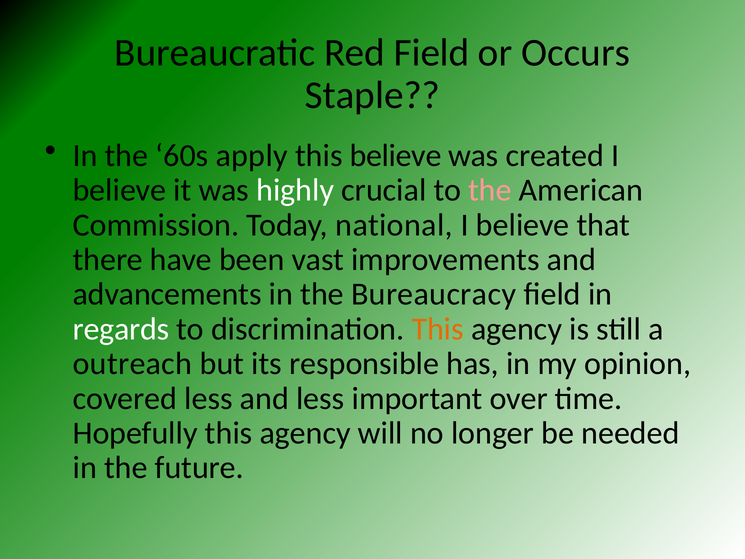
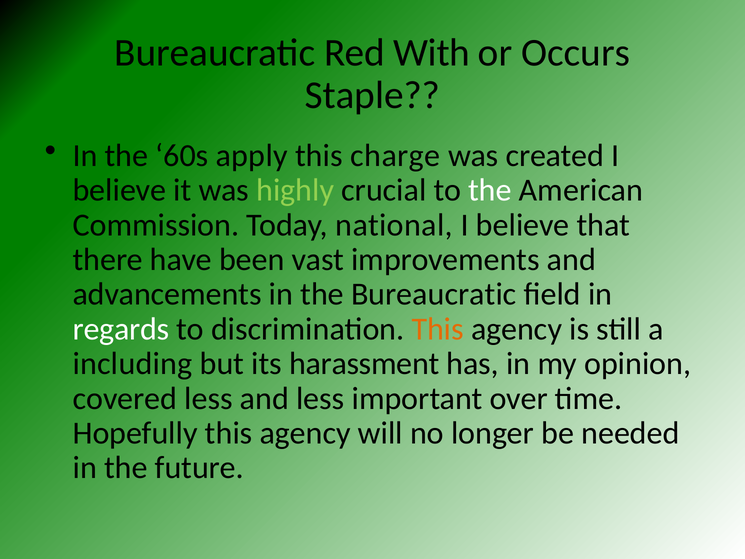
Red Field: Field -> With (432, 53)
this believe: believe -> charge (395, 156)
highly colour: white -> light green (295, 190)
the colour: pink -> white (490, 190)
the Bureaucracy: Bureaucracy -> Bureaucratic (434, 294)
outreach: outreach -> including (132, 364)
responsible: responsible -> harassment (364, 364)
